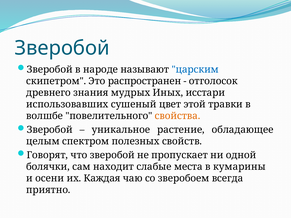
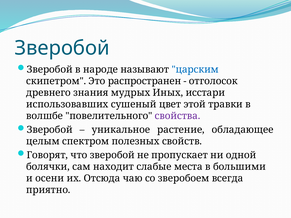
свойства colour: orange -> purple (178, 116)
кумарины: кумарины -> большими (239, 167)
Каждая: Каждая -> Отсюда (102, 178)
